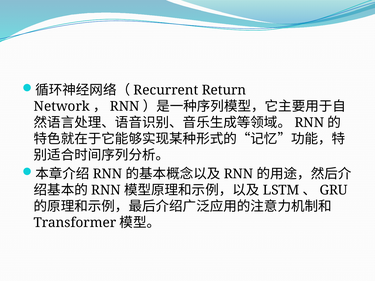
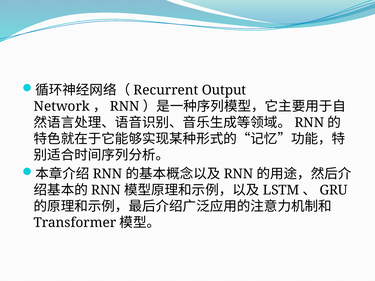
Return: Return -> Output (224, 90)
